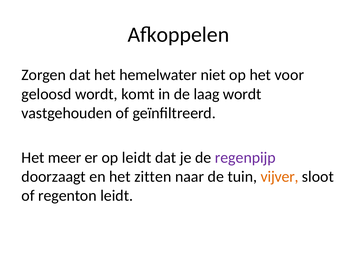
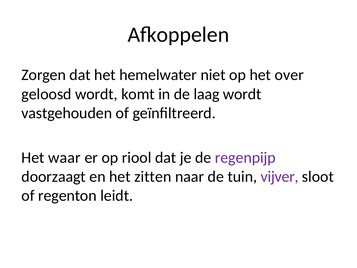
voor: voor -> over (289, 75)
meer: meer -> waar (64, 157)
op leidt: leidt -> riool (137, 157)
vijver colour: orange -> purple (280, 176)
